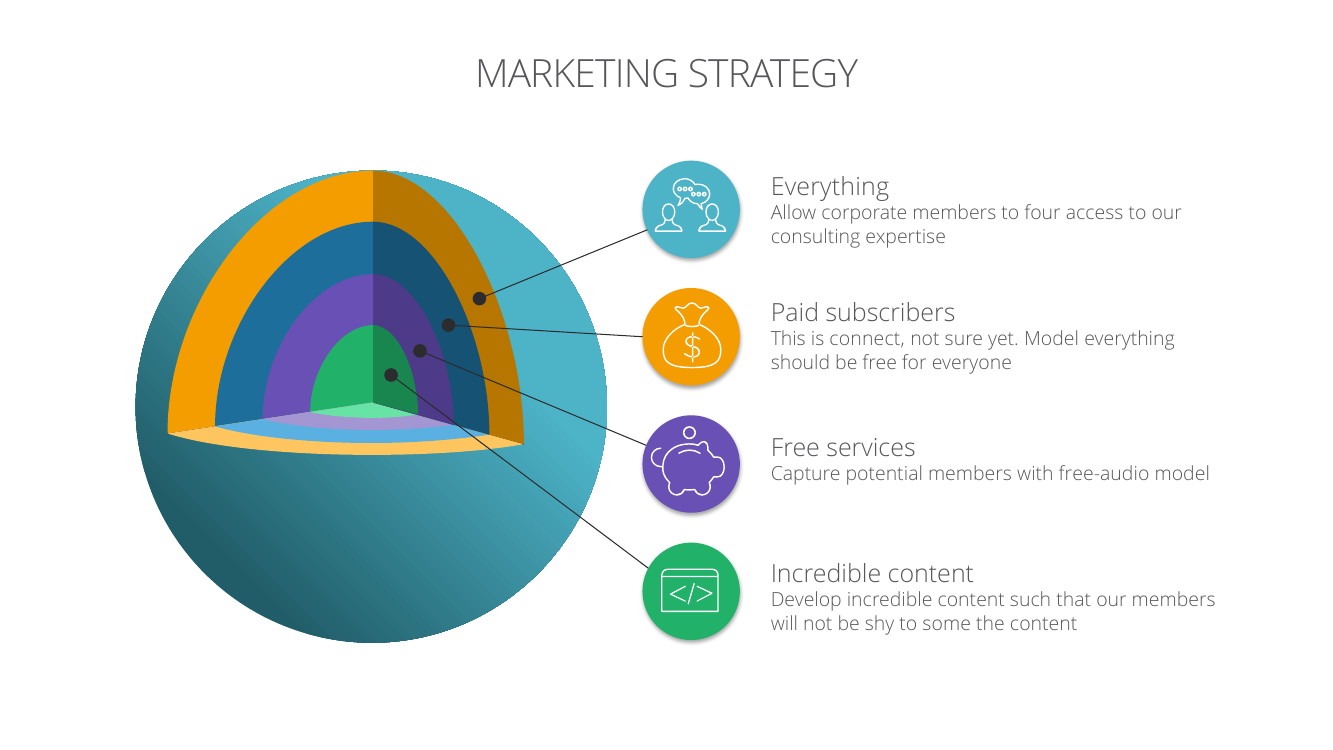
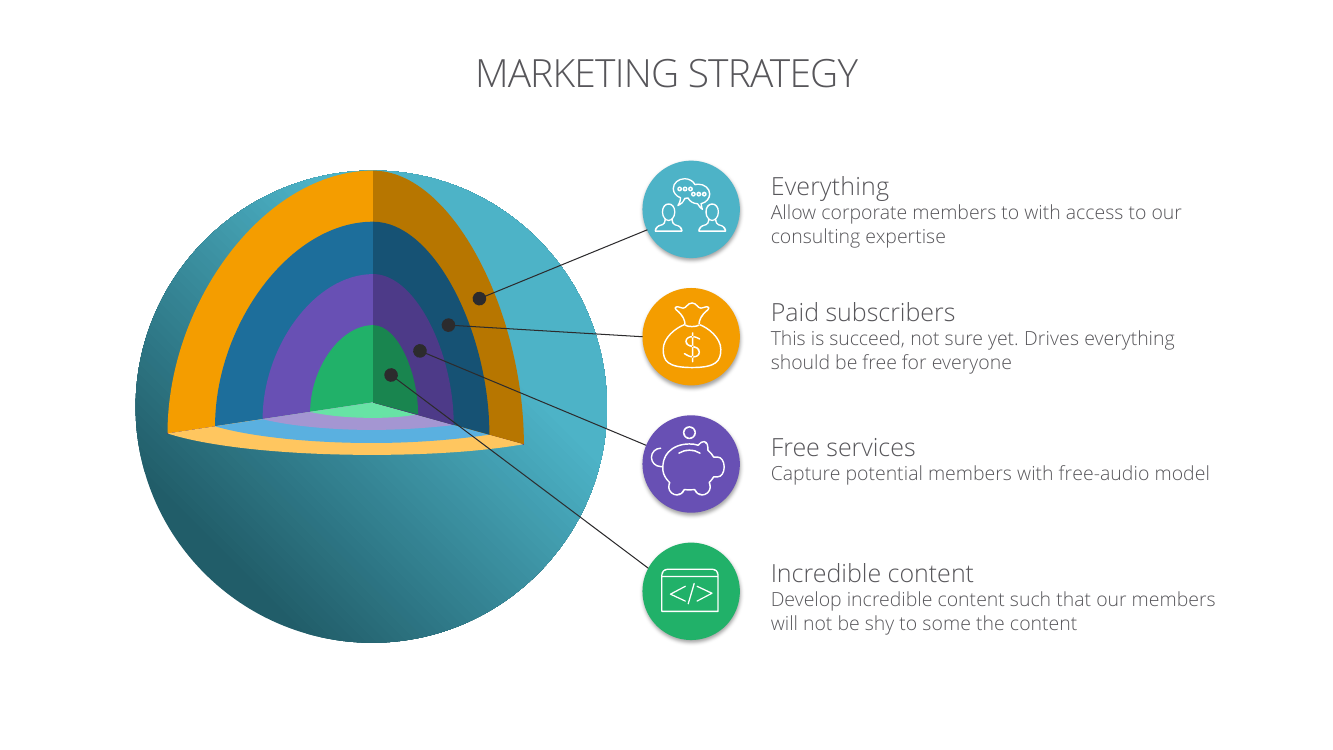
to four: four -> with (1043, 213)
connect: connect -> succeed (867, 339)
yet Model: Model -> Drives (1052, 339)
